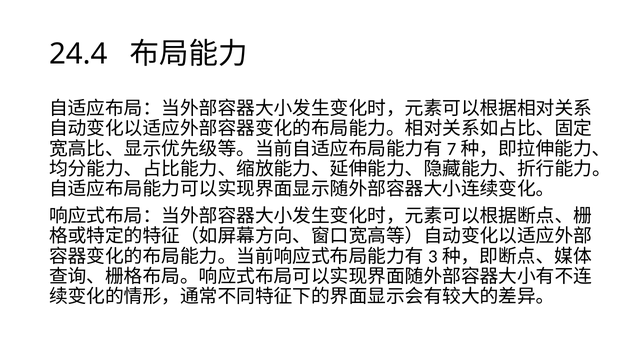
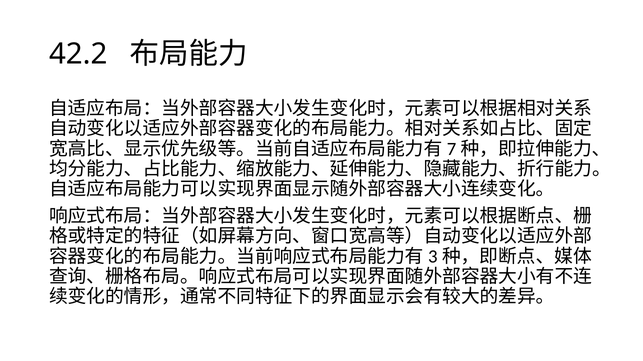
24.4: 24.4 -> 42.2 (78, 54)
